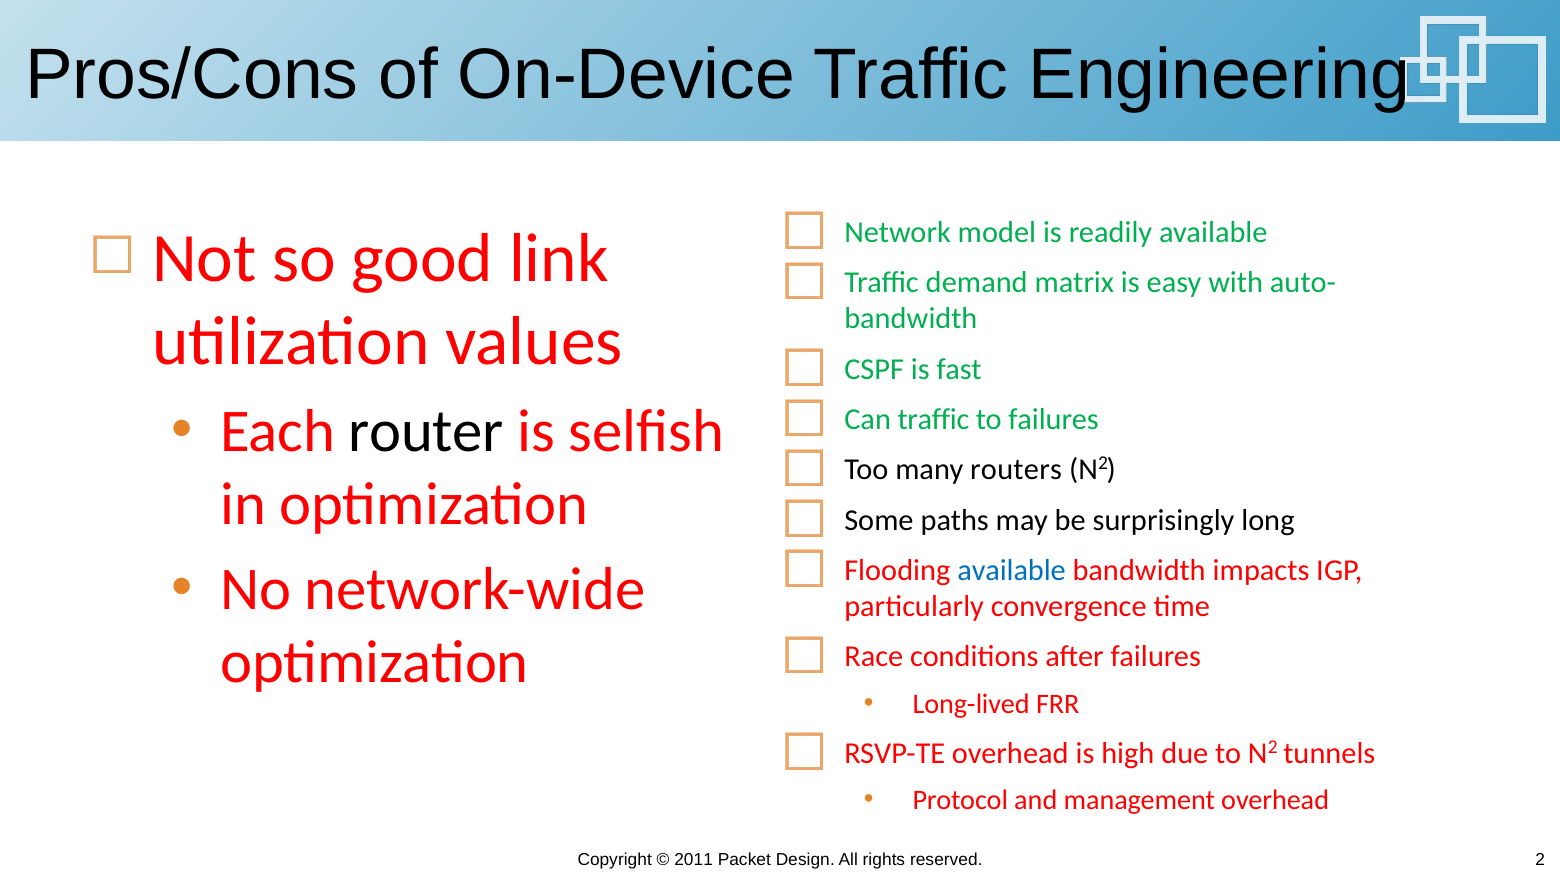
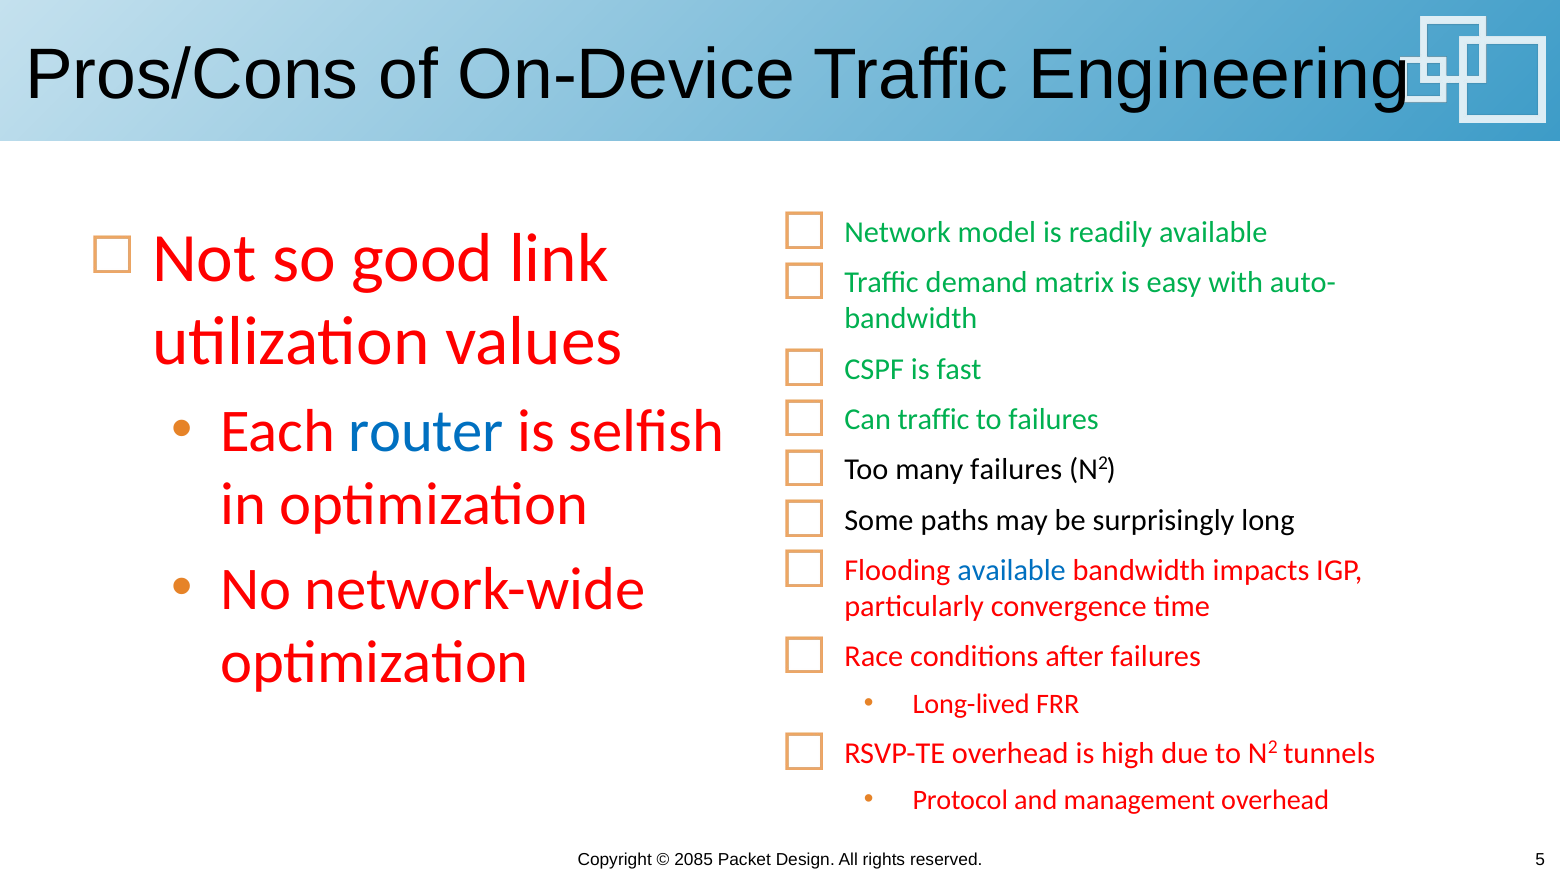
router colour: black -> blue (426, 432)
many routers: routers -> failures (1016, 470)
2011: 2011 -> 2085 (694, 860)
2: 2 -> 5 (1540, 860)
